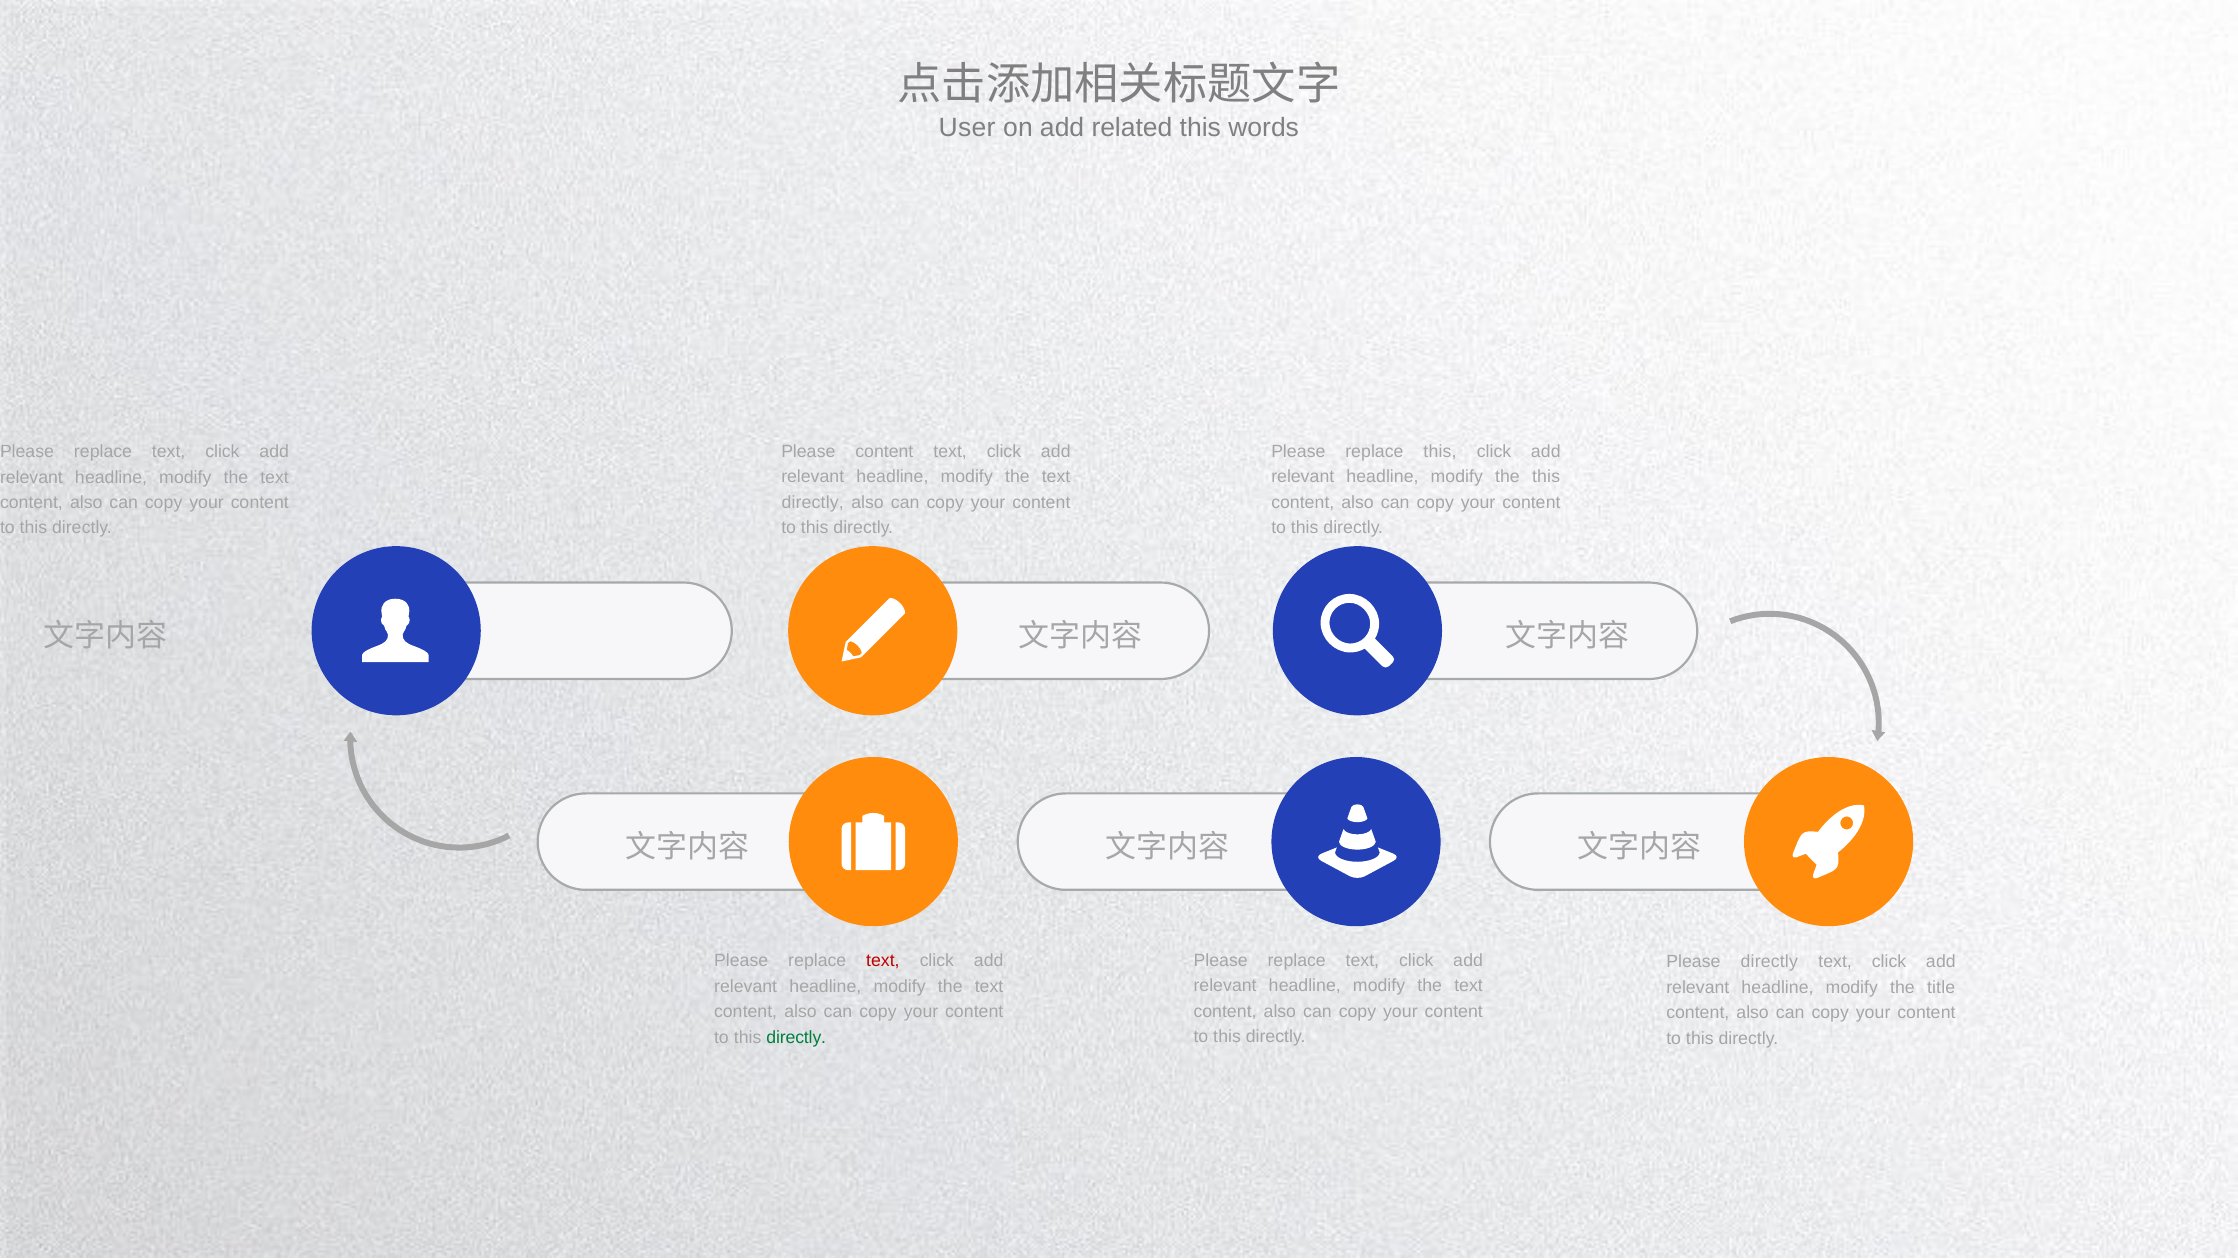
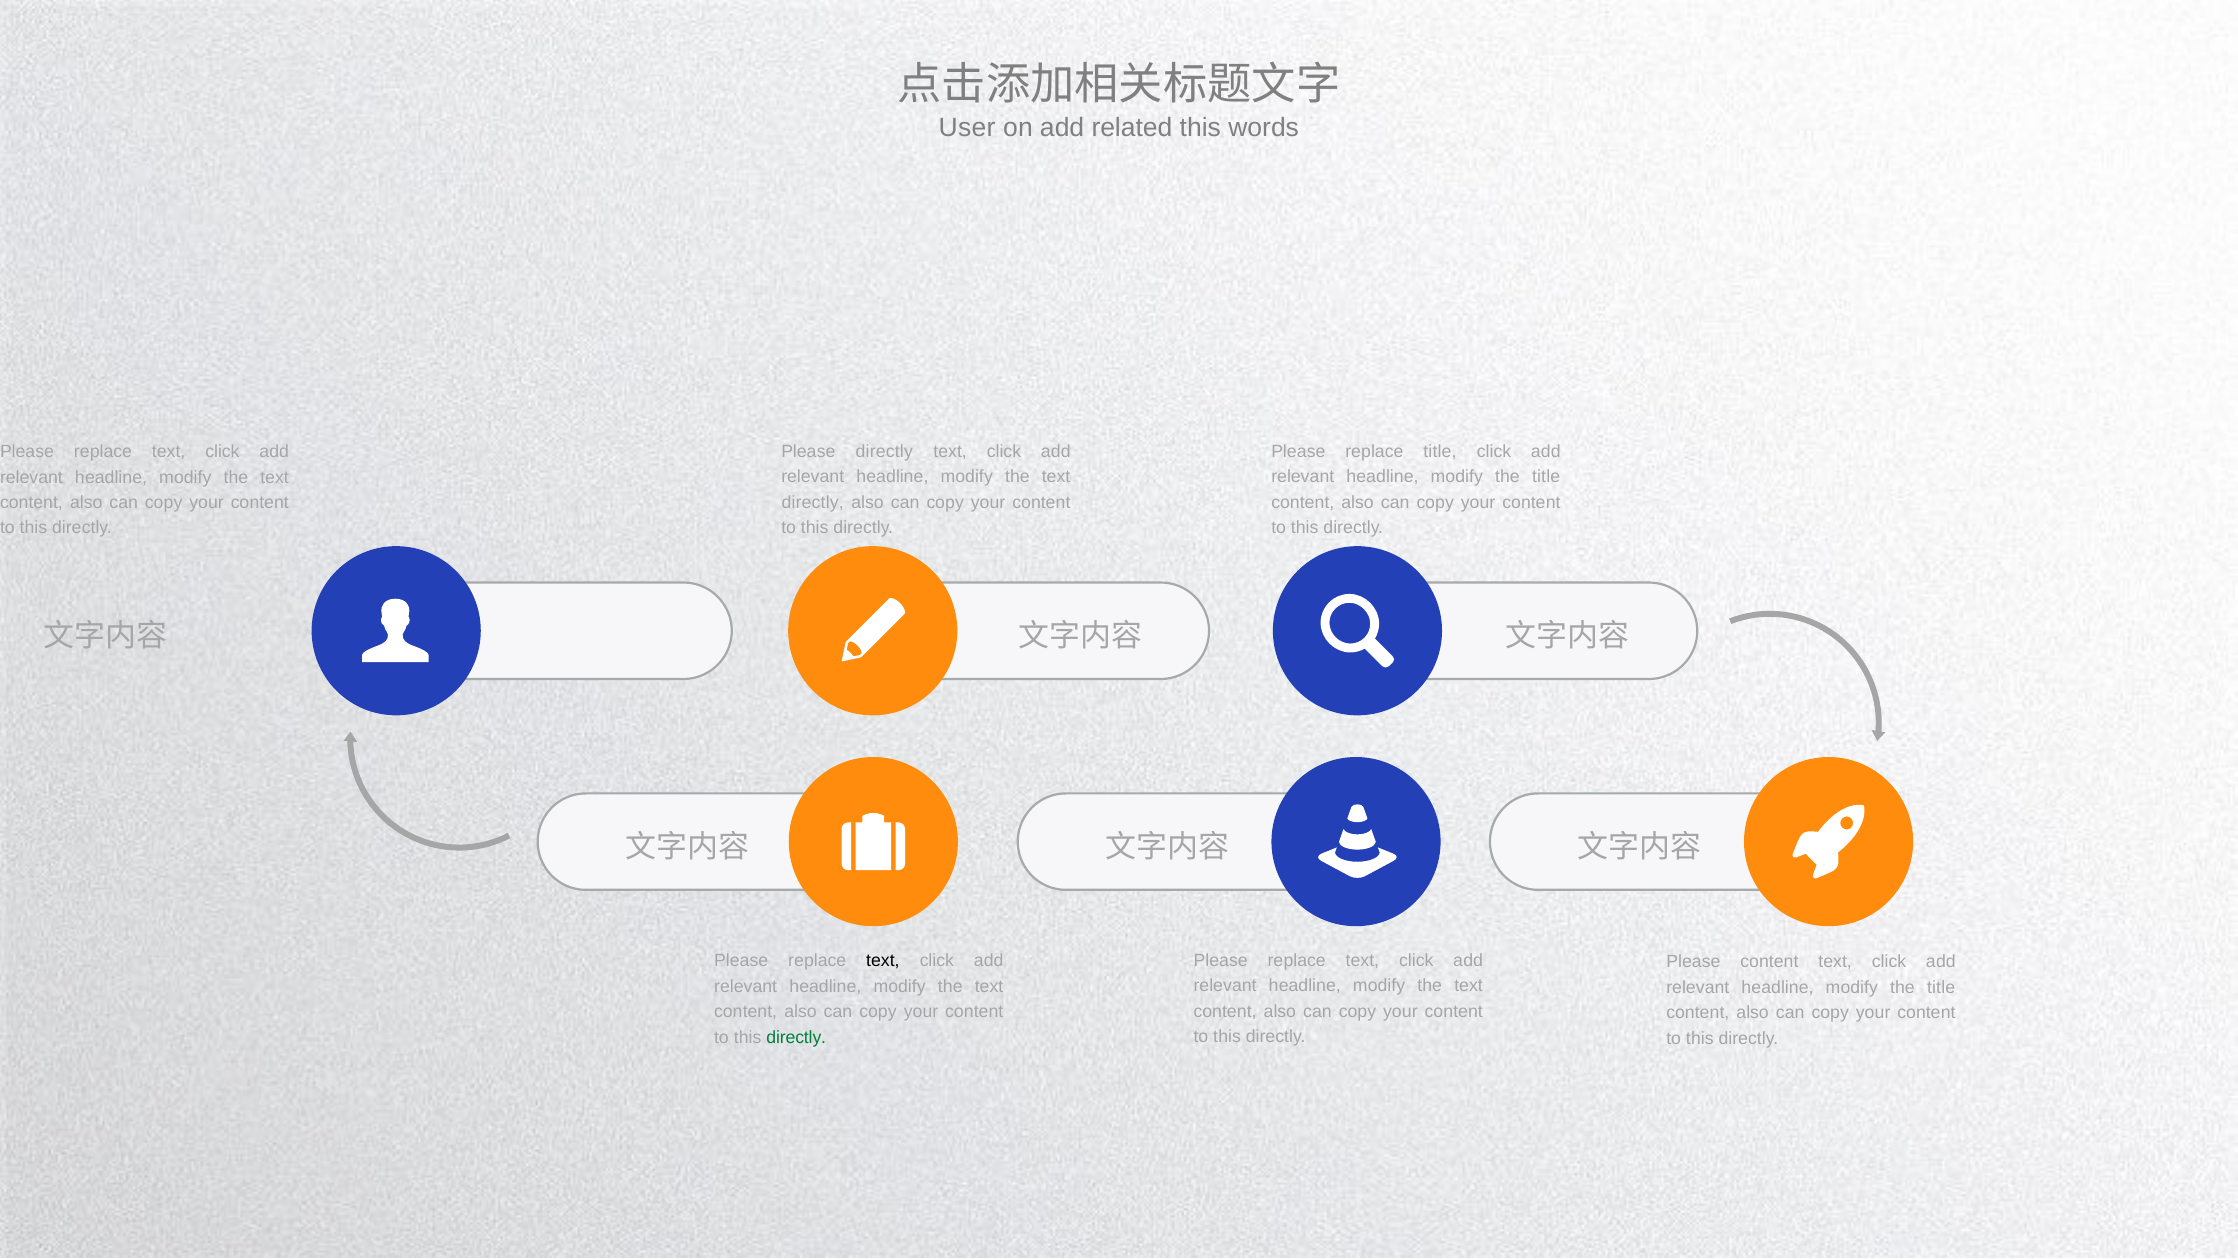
Please content: content -> directly (884, 452)
replace this: this -> title (1440, 452)
this: this -> title (1546, 477)
text colour: red -> black (883, 961)
Please directly: directly -> content (1769, 962)
